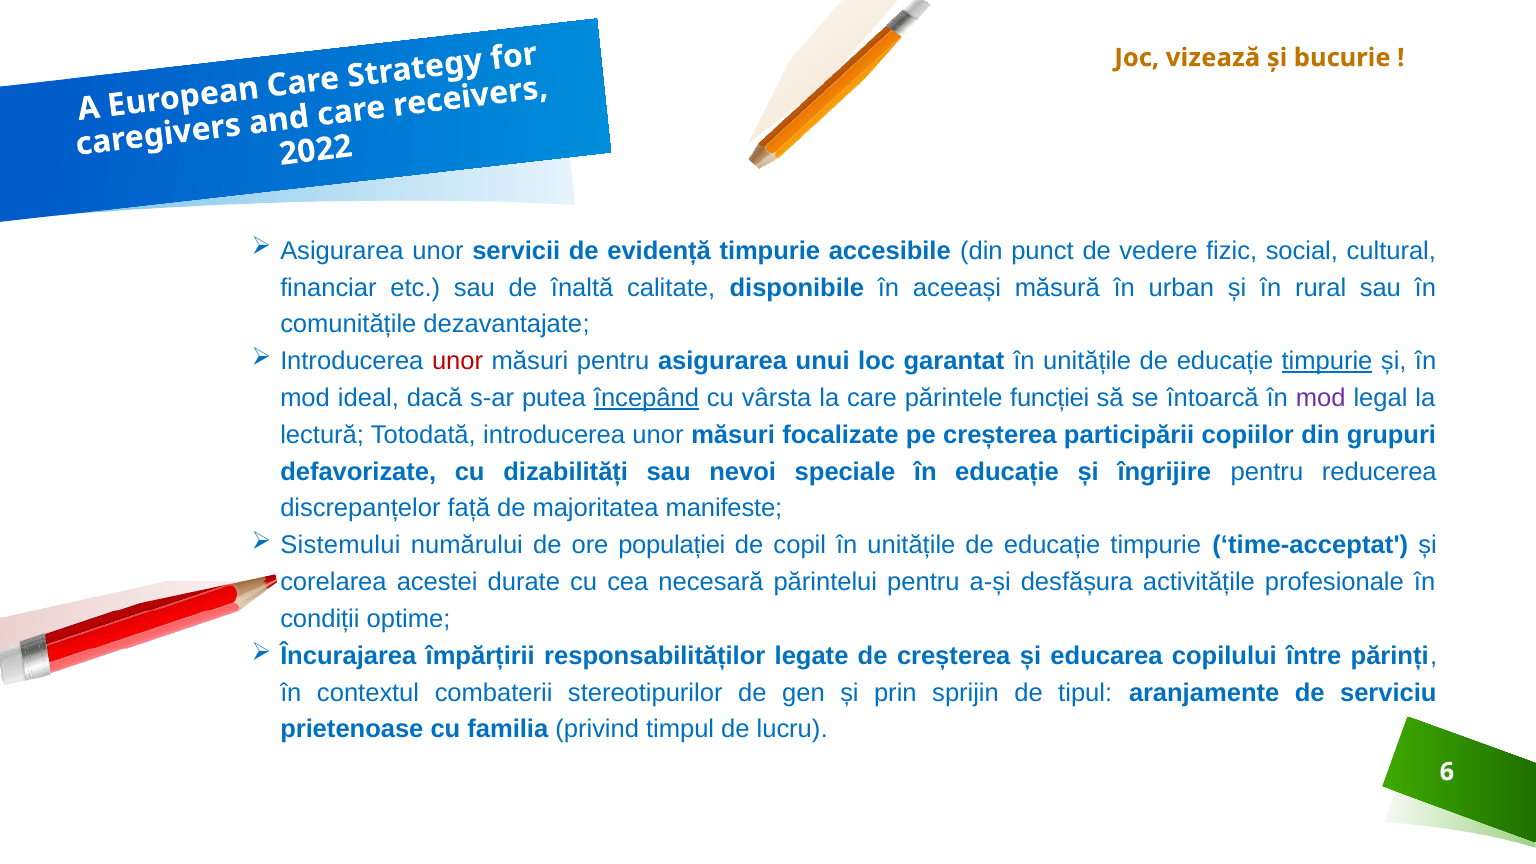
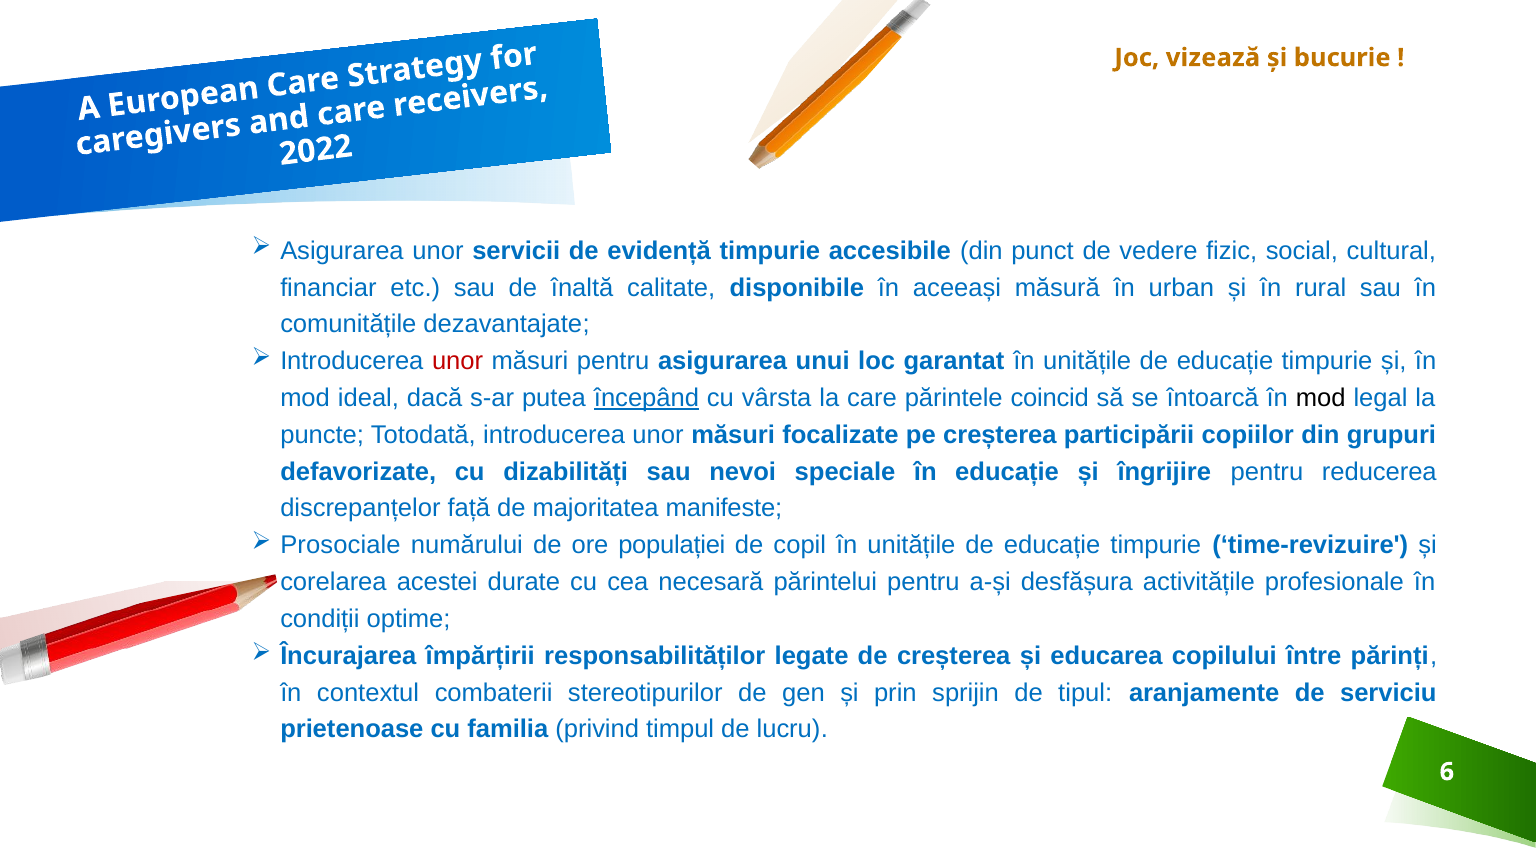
timpurie underline: present -> none (1327, 361)
funcției: funcției -> coincid (1050, 398)
mod colour: purple -> black (1321, 398)
lectură: lectură -> puncte (322, 435)
Sistemului: Sistemului -> Prosociale (341, 545)
time-acceptat: time-acceptat -> time-revizuire (1310, 545)
